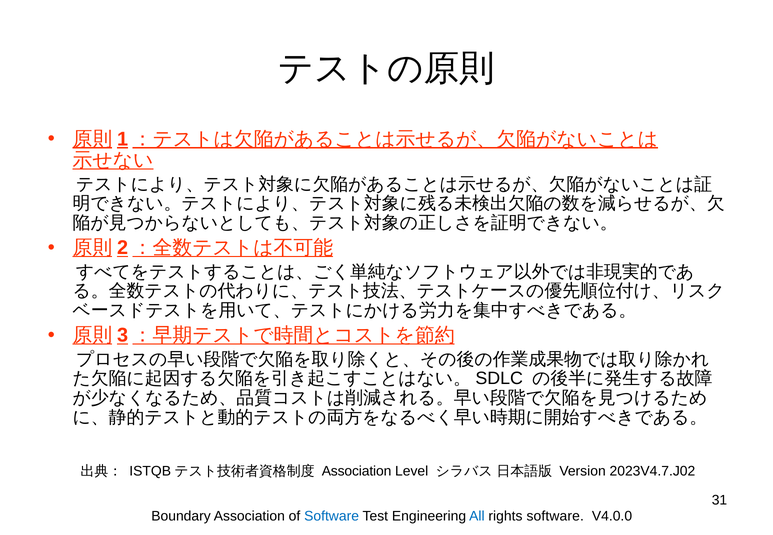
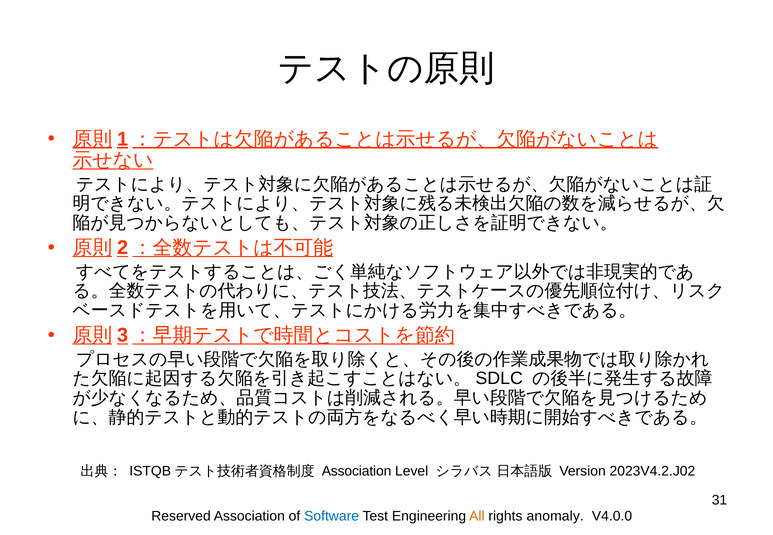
2023V4.7.J02: 2023V4.7.J02 -> 2023V4.2.J02 (652, 471)
Boundary: Boundary -> Reserved (181, 516)
All colour: blue -> orange (477, 516)
rights software: software -> anomaly (555, 516)
